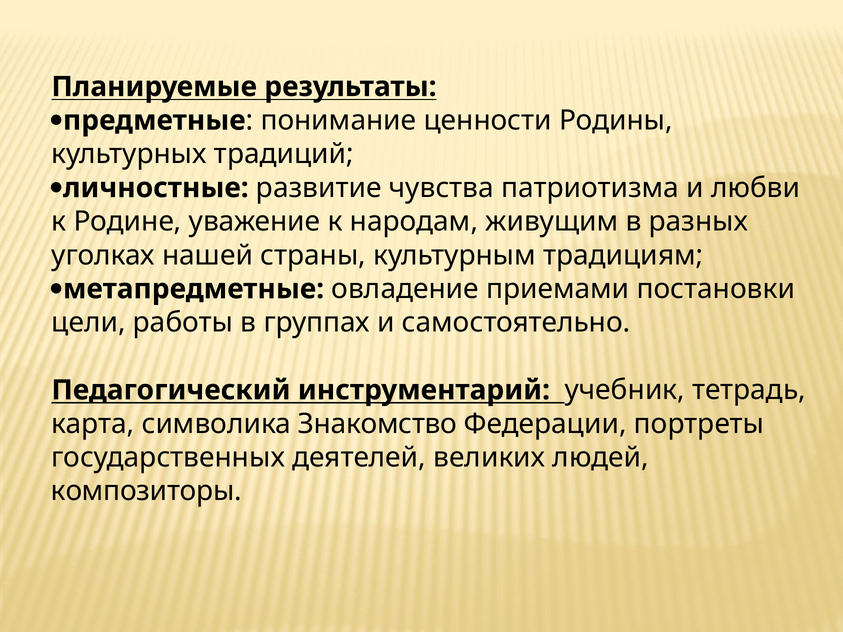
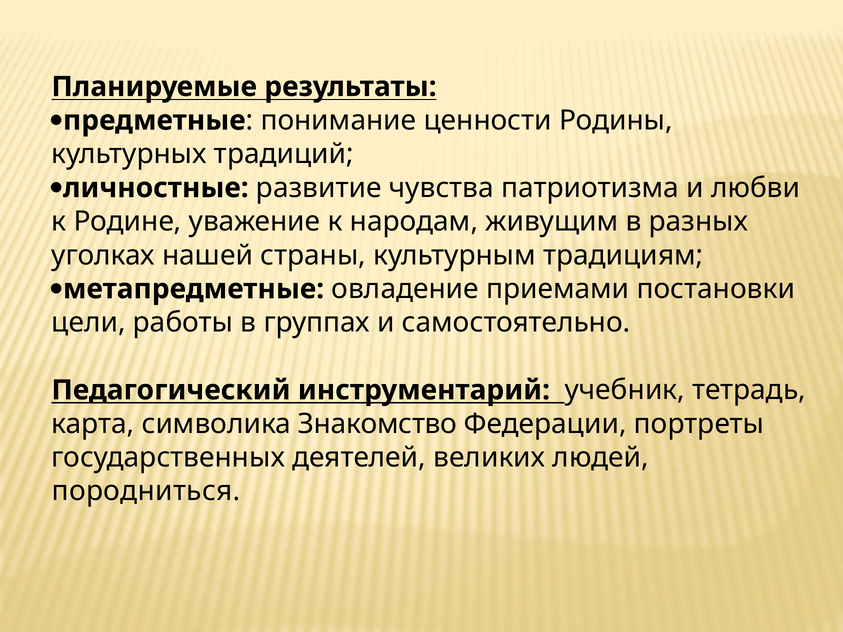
композиторы: композиторы -> породниться (146, 491)
